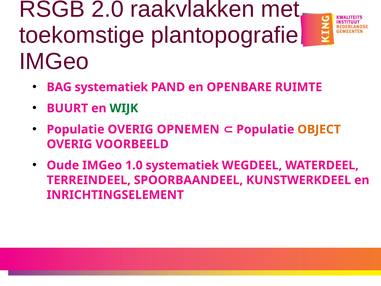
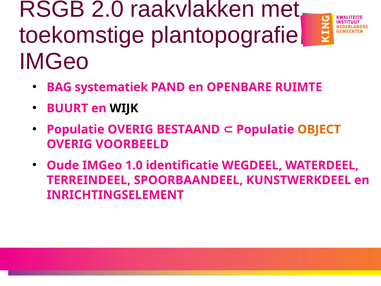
WIJK colour: green -> black (124, 108)
OPNEMEN: OPNEMEN -> BESTAAND (188, 129)
1.0 systematiek: systematiek -> identificatie (182, 165)
